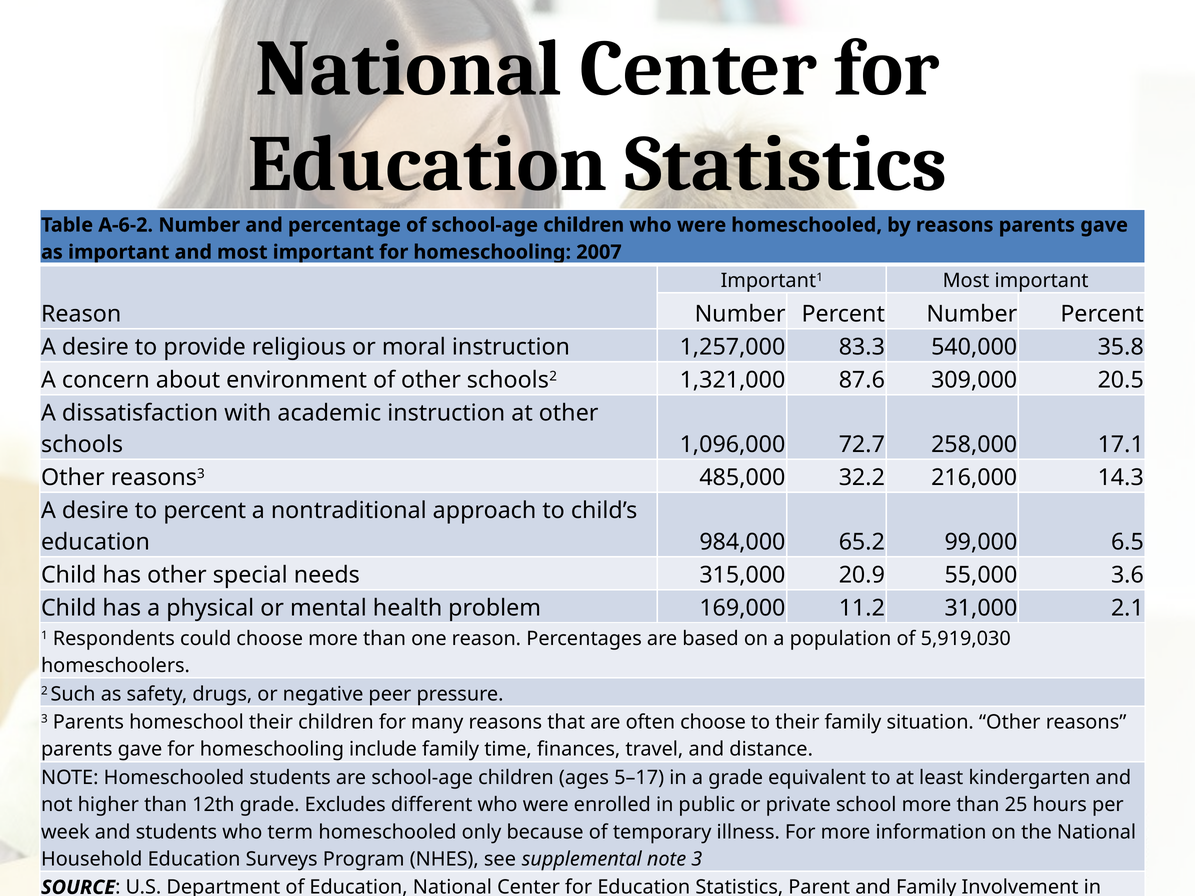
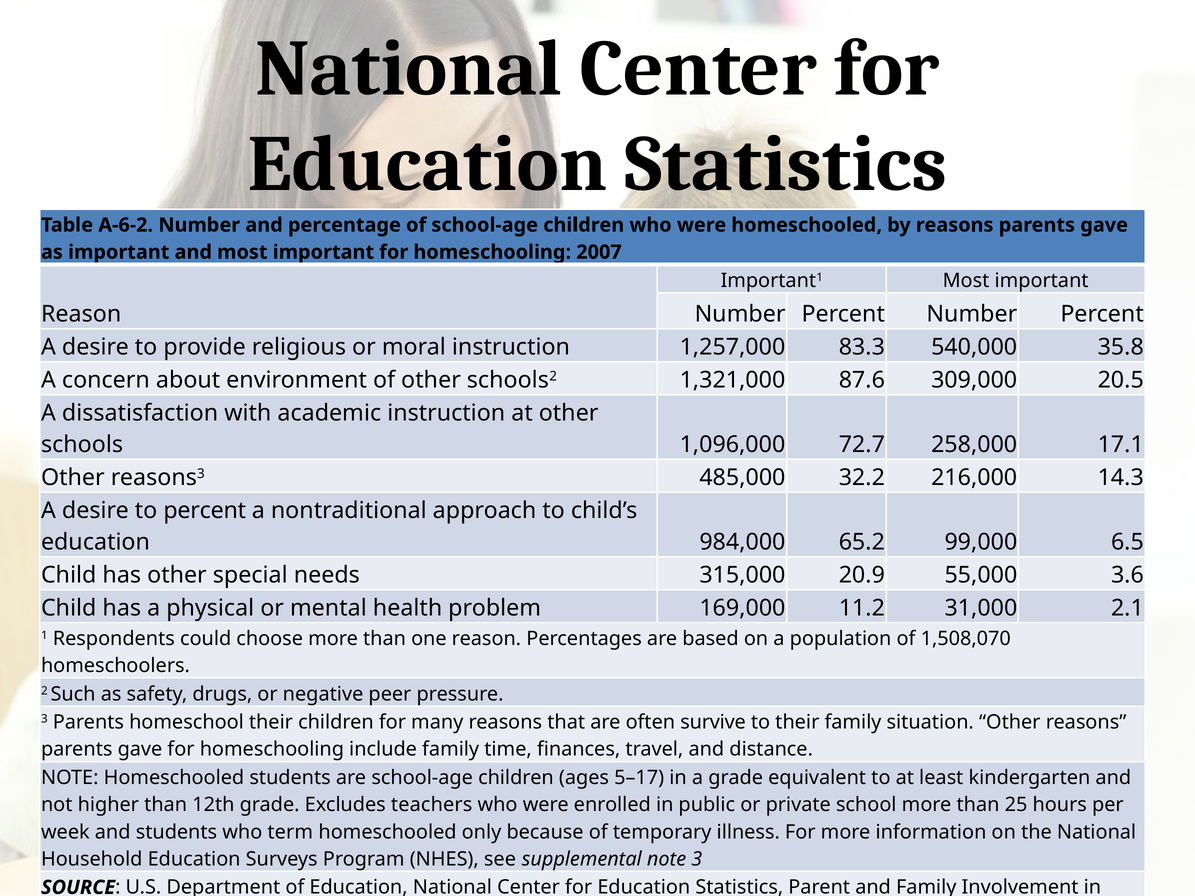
5,919,030: 5,919,030 -> 1,508,070 (966, 639)
often choose: choose -> survive (713, 723)
different: different -> teachers (432, 805)
